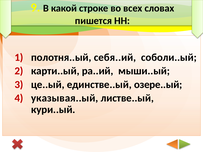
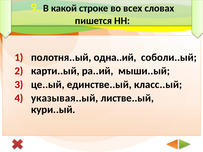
себя..ий: себя..ий -> одна..ий (115, 58)
озере..ый: озере..ый -> класс..ый (158, 85)
